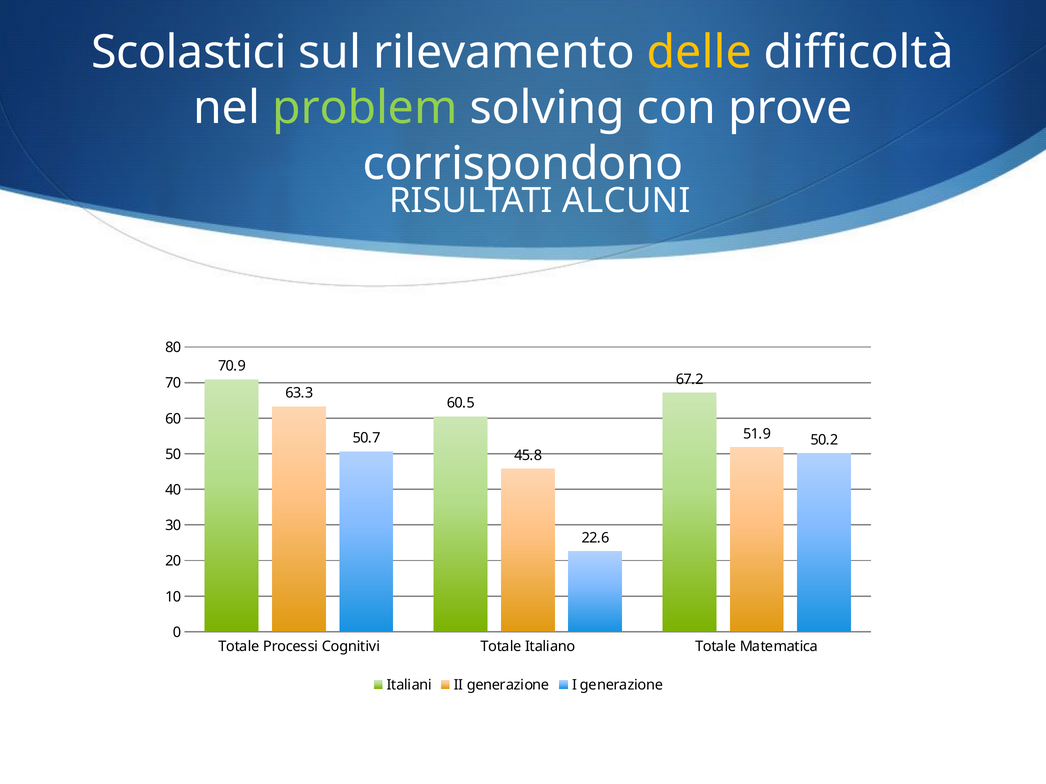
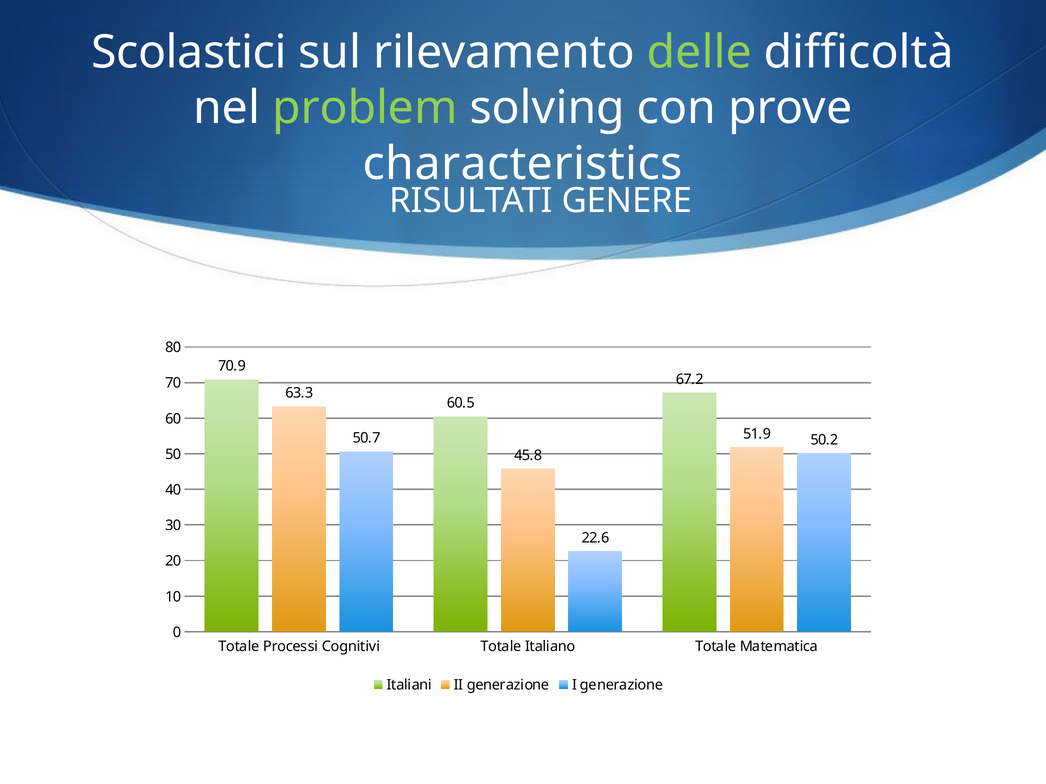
delle colour: yellow -> light green (699, 52)
corrispondono: corrispondono -> characteristics (523, 164)
ALCUNI: ALCUNI -> GENERE (627, 201)
